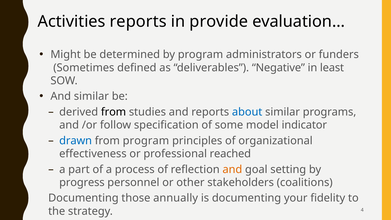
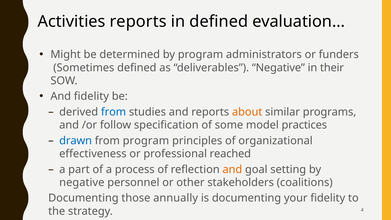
in provide: provide -> defined (219, 22)
least: least -> their (332, 68)
And similar: similar -> fidelity (91, 96)
from colour: black -> blue (114, 112)
about colour: blue -> orange (247, 112)
indicator: indicator -> practices (304, 125)
progress: progress -> negative (82, 182)
